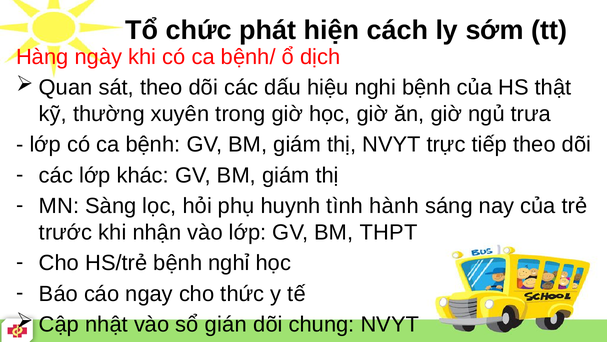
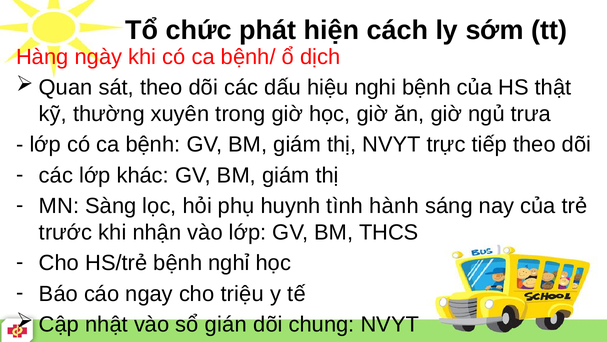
THPT: THPT -> THCS (389, 232)
thức: thức -> triệu (242, 293)
